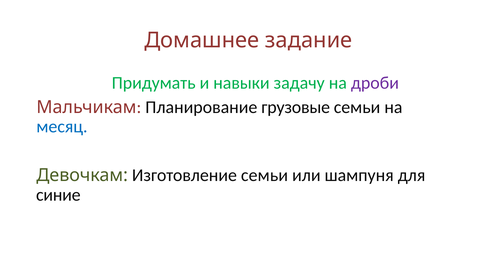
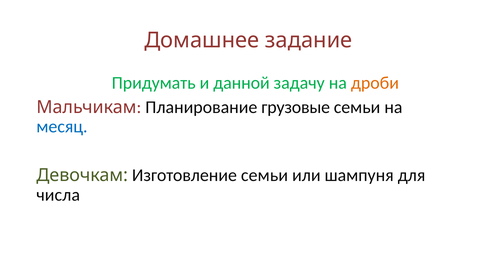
навыки: навыки -> данной (241, 83)
дроби colour: purple -> orange (375, 83)
синие: синие -> числа (58, 194)
